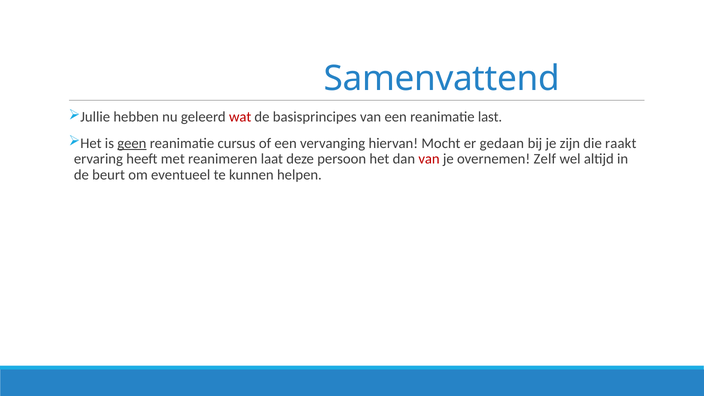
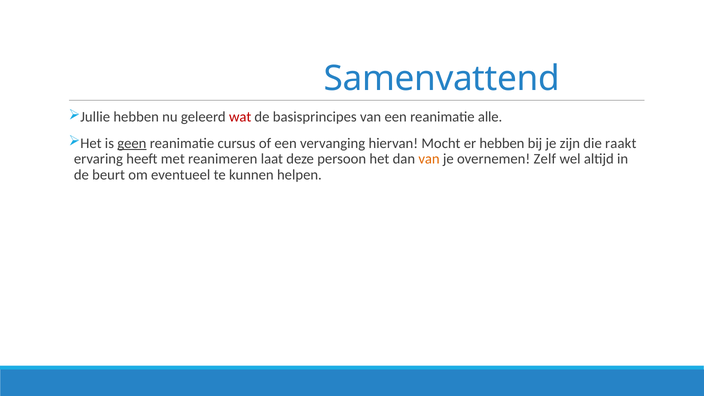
last: last -> alle (490, 117)
er gedaan: gedaan -> hebben (502, 143)
van colour: red -> orange (429, 159)
